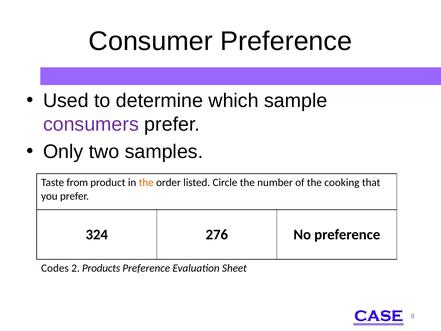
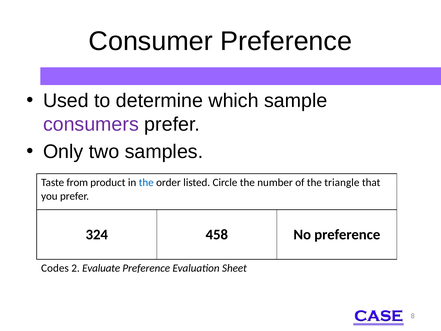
the colour: orange -> blue (146, 183)
cooking: cooking -> triangle (342, 183)
276: 276 -> 458 (217, 234)
Products: Products -> Evaluate (101, 268)
